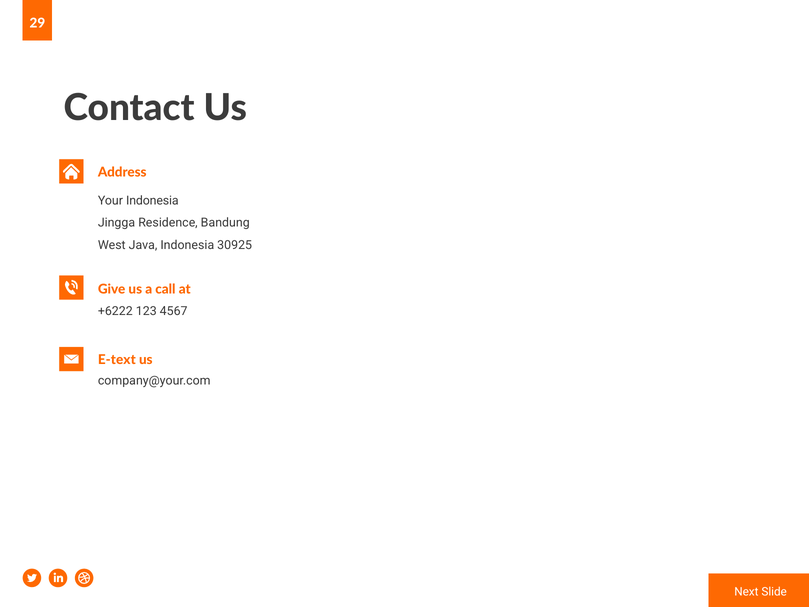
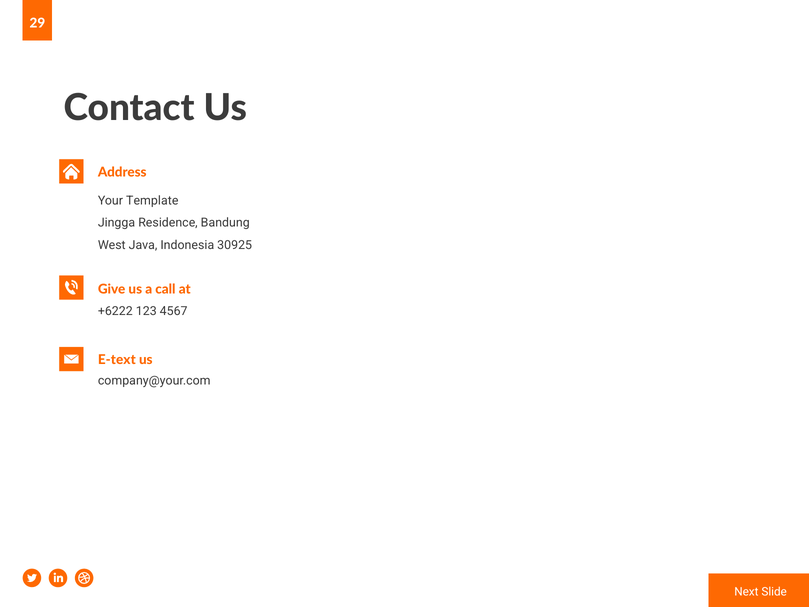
Your Indonesia: Indonesia -> Template (152, 200)
